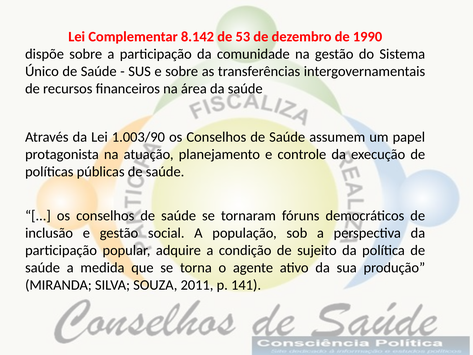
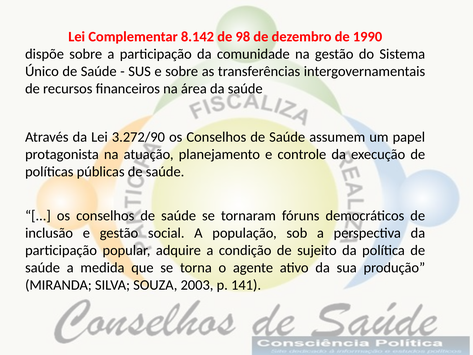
53: 53 -> 98 (243, 37)
1.003/90: 1.003/90 -> 3.272/90 (138, 137)
2011: 2011 -> 2003 (197, 285)
